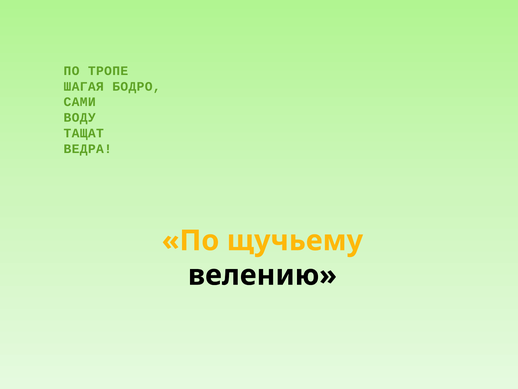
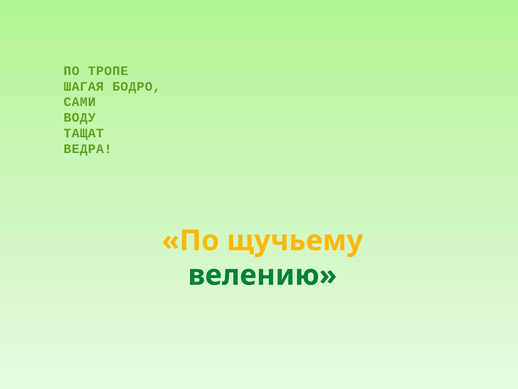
велению colour: black -> green (262, 275)
